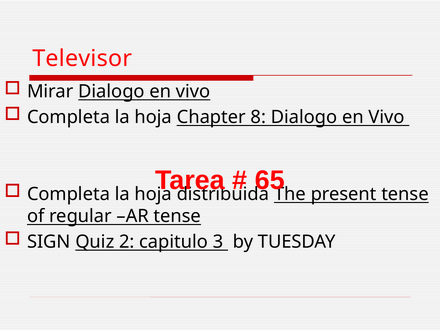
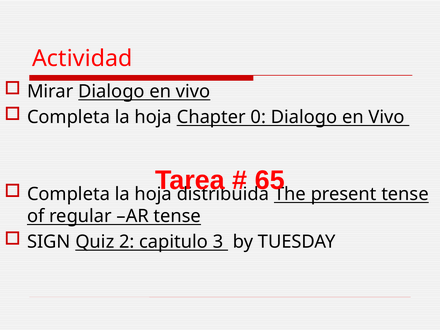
Televisor: Televisor -> Actividad (82, 59)
8: 8 -> 0 (258, 117)
